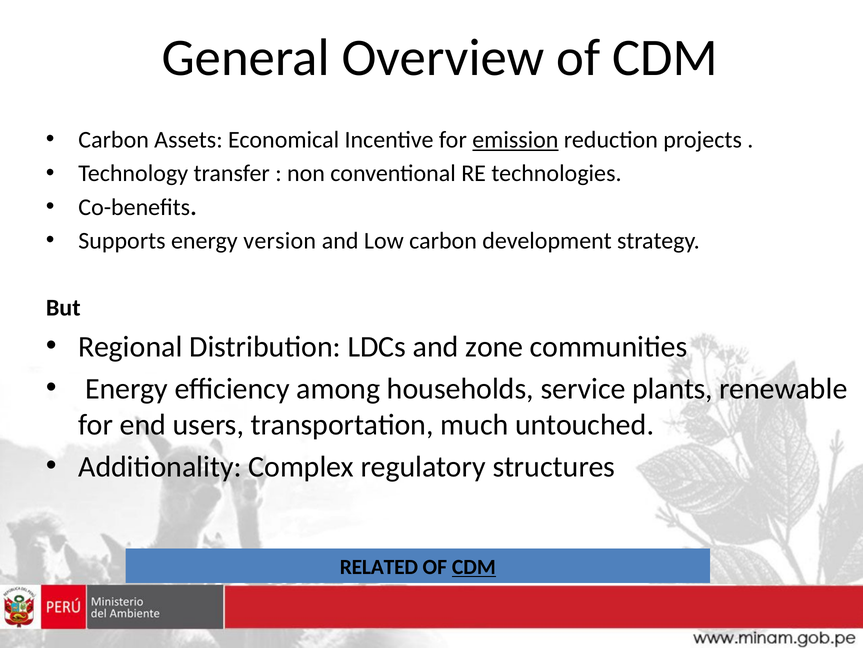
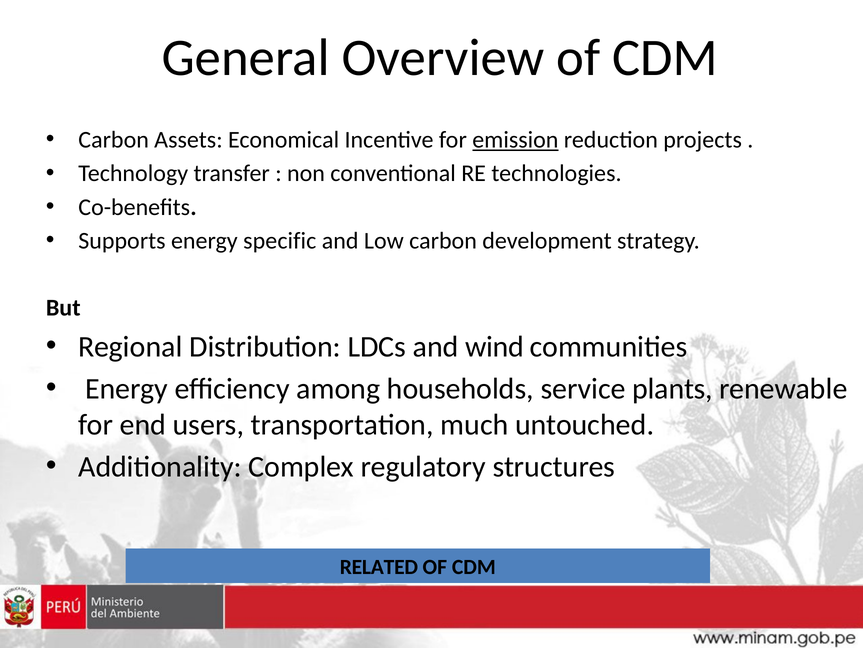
version: version -> specific (280, 240)
zone: zone -> wind (494, 346)
CDM underline: present -> none (474, 567)
